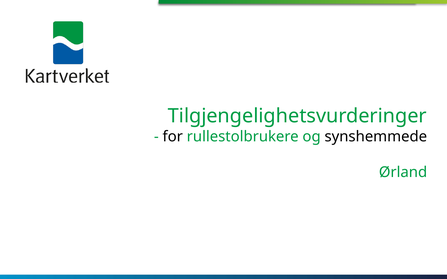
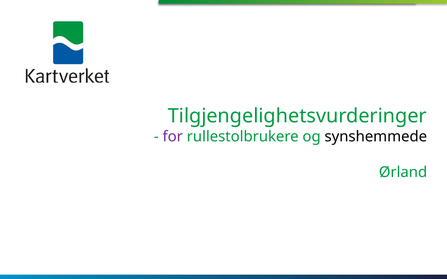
for colour: black -> purple (173, 137)
